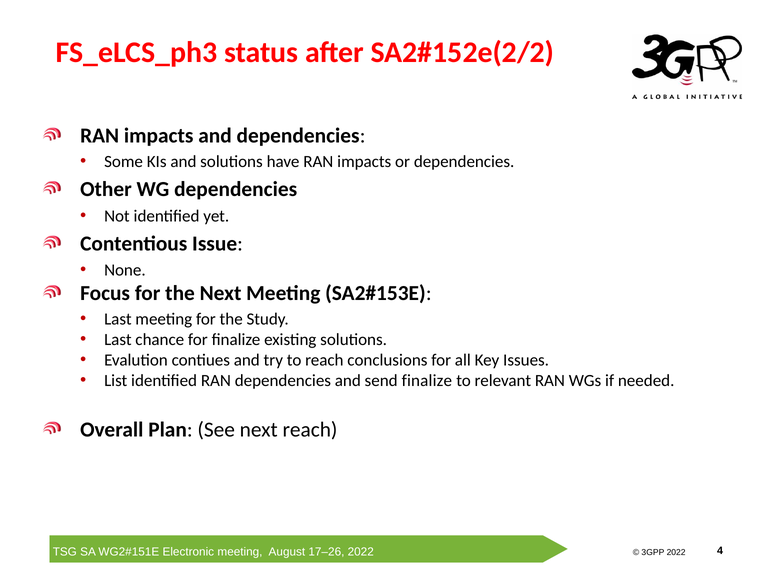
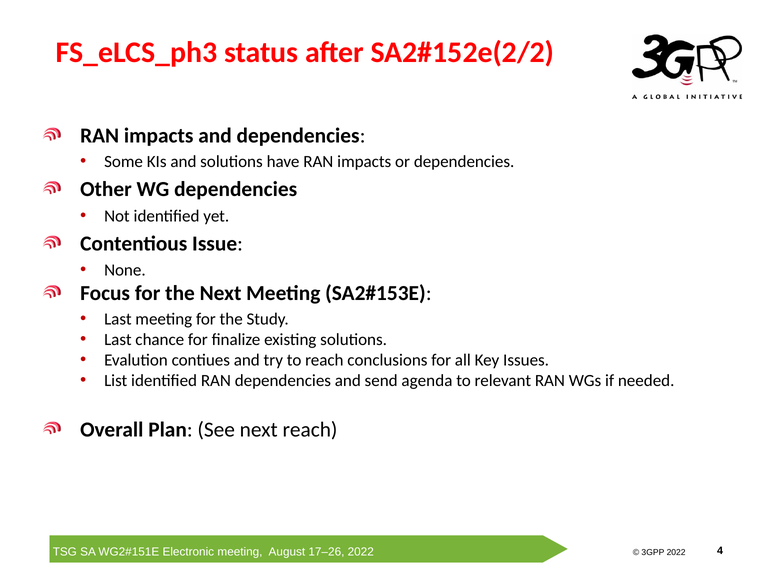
send finalize: finalize -> agenda (427, 381)
